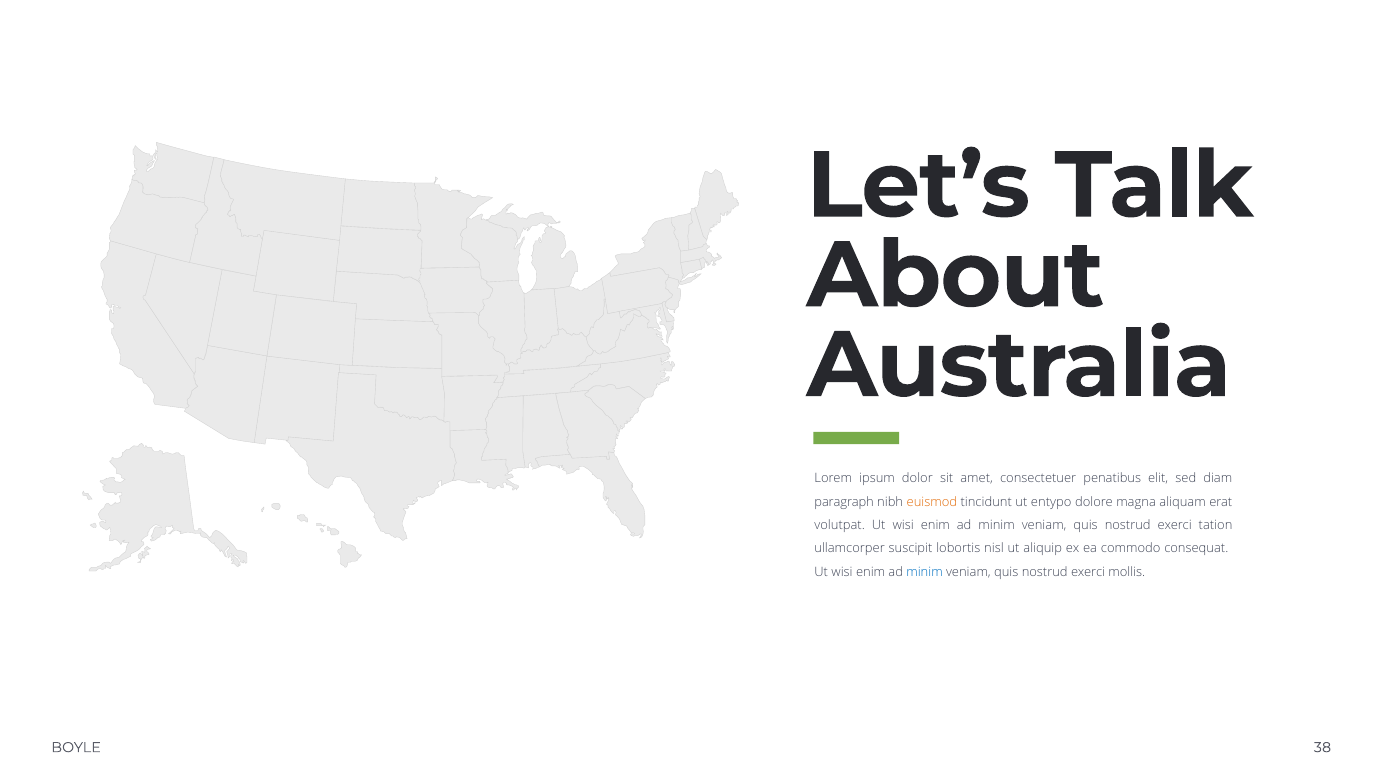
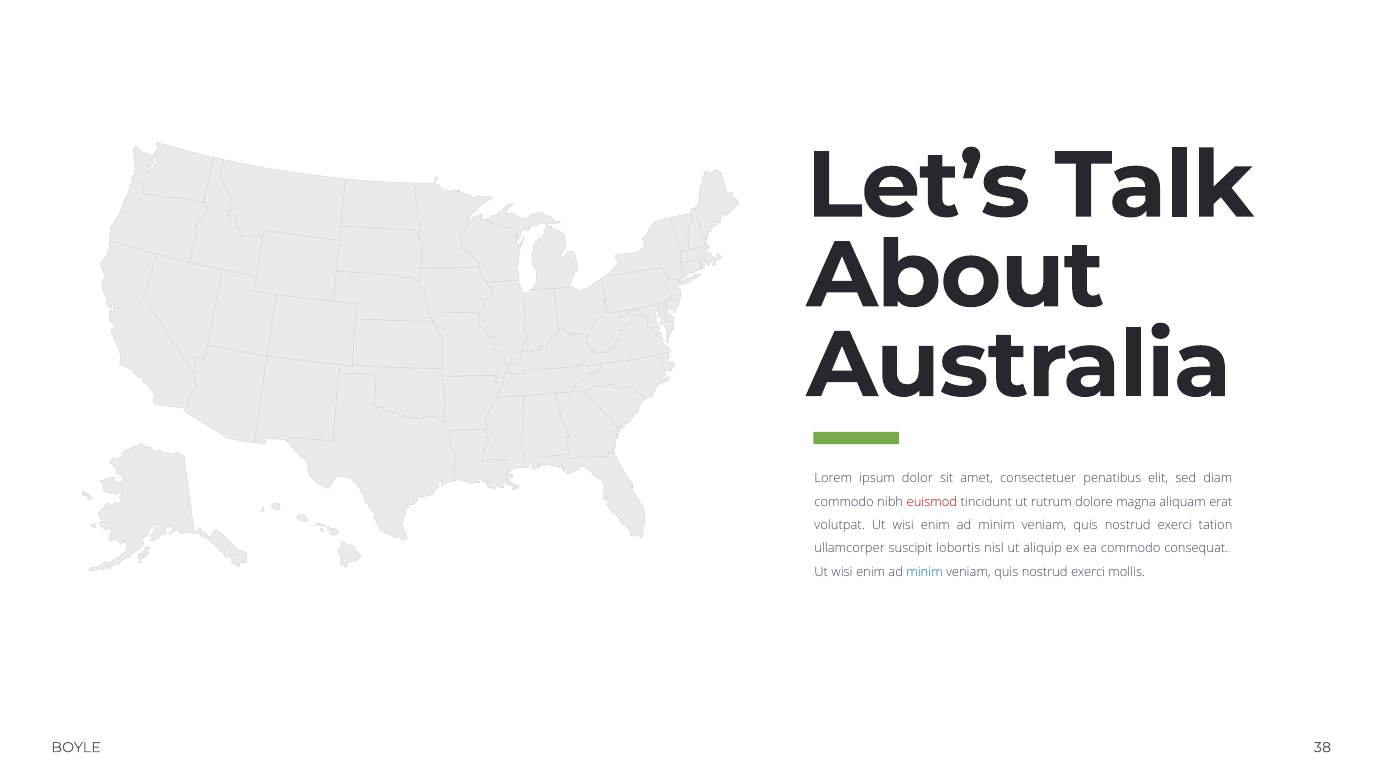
paragraph: paragraph -> commodo (844, 502)
euismod colour: orange -> red (932, 502)
entypo: entypo -> rutrum (1051, 502)
